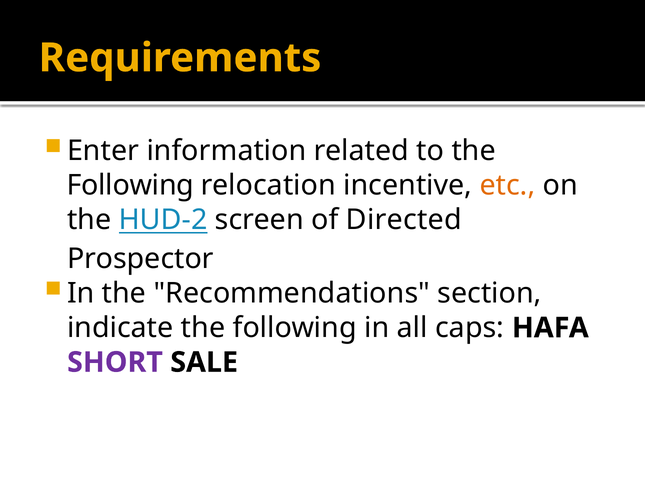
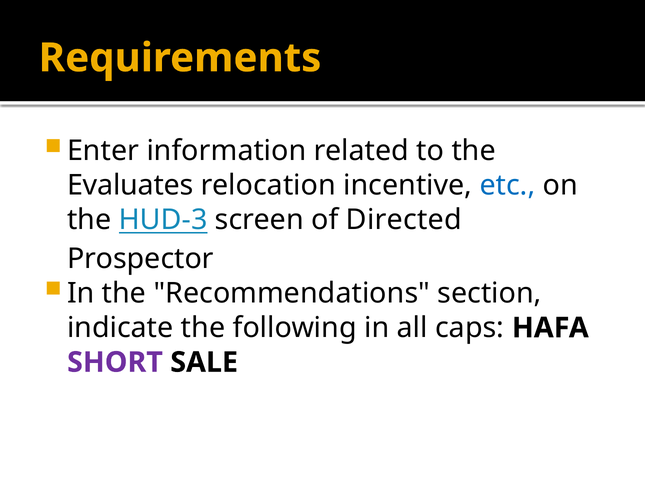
Following: Following -> Evaluates (130, 185)
etc colour: orange -> blue (507, 185)
HUD-2: HUD-2 -> HUD-3 (163, 220)
